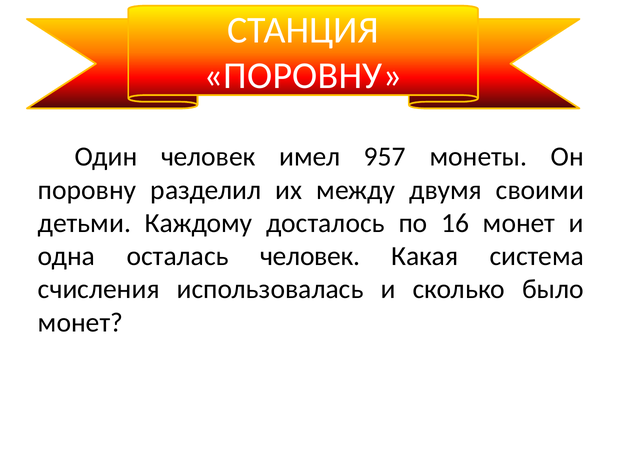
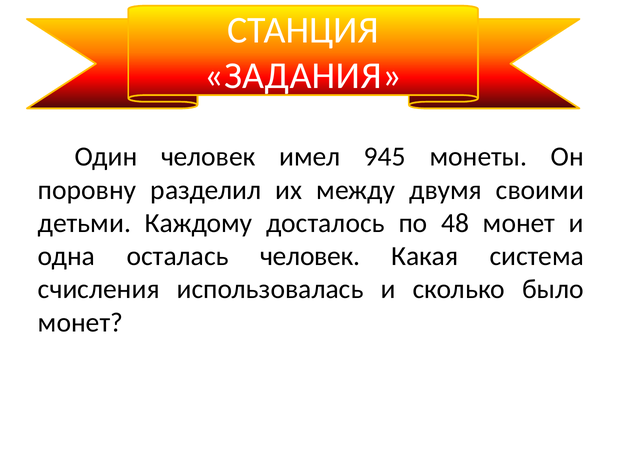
ПОРОВНУ: ПОРОВНУ -> ЗАДАНИЯ (303, 76)
957: 957 -> 945 (385, 157)
16: 16 -> 48 (455, 223)
